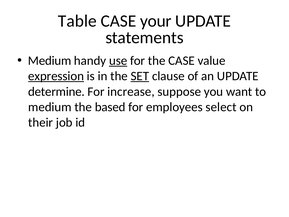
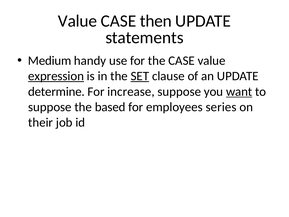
Table: Table -> Value (78, 21)
your: your -> then (156, 21)
use underline: present -> none (118, 61)
want underline: none -> present (239, 91)
medium: medium -> suppose (50, 107)
select: select -> series (221, 107)
